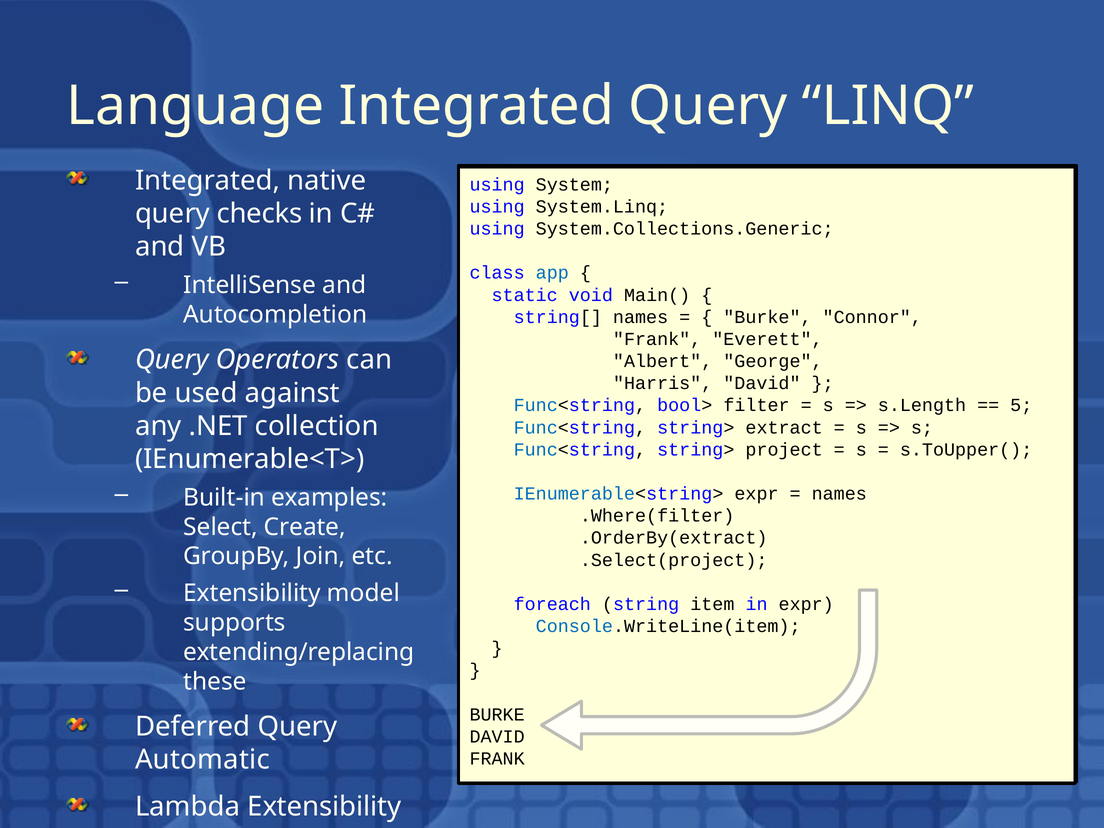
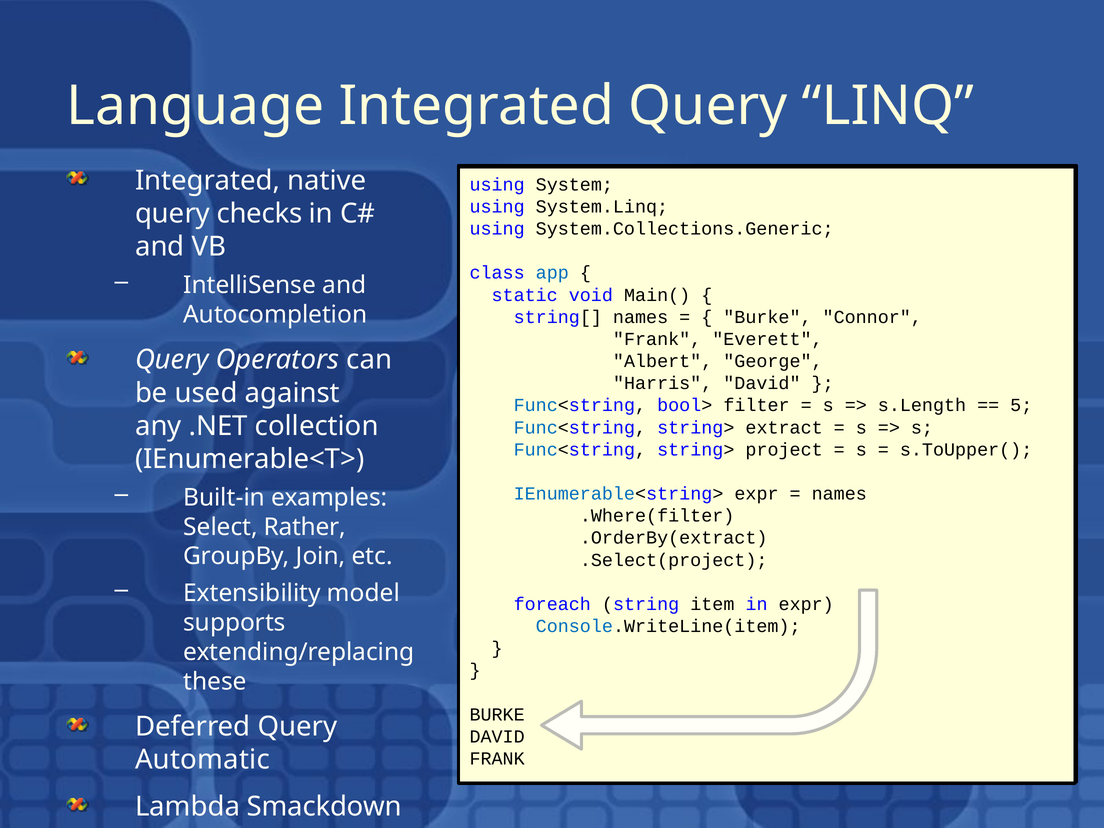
Create: Create -> Rather (305, 527)
Lambda Extensibility: Extensibility -> Smackdown (324, 807)
